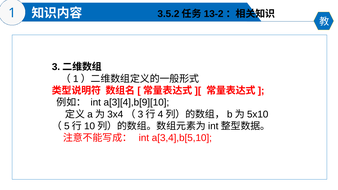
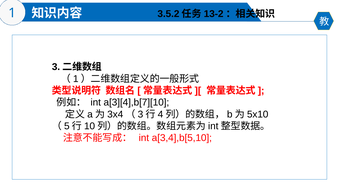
a[3][4],b[9][10: a[3][4],b[9][10 -> a[3][4],b[7][10 (136, 103)
